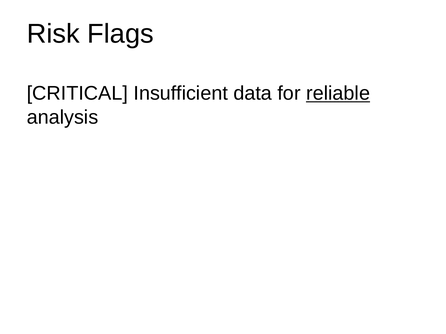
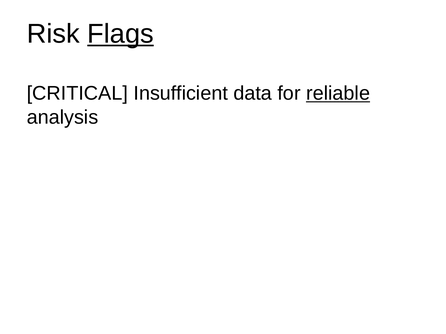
Flags underline: none -> present (121, 34)
